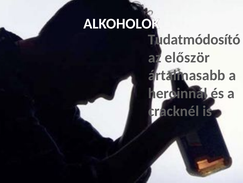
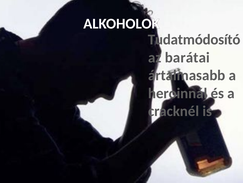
először: először -> barátai (187, 57)
